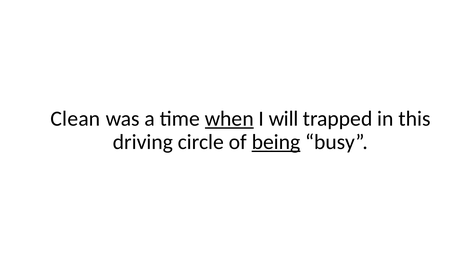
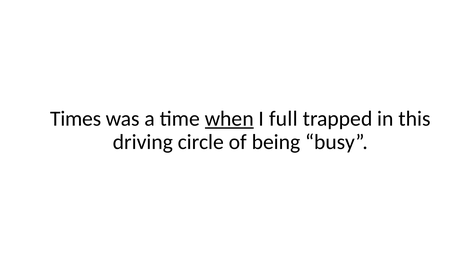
Clean: Clean -> Times (76, 119)
will: will -> full (283, 119)
being underline: present -> none (276, 142)
